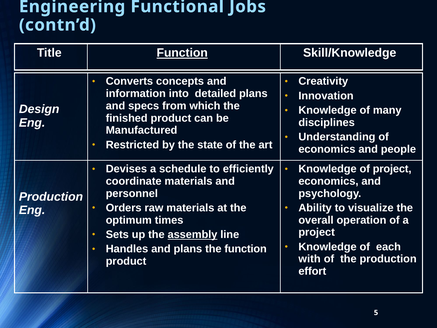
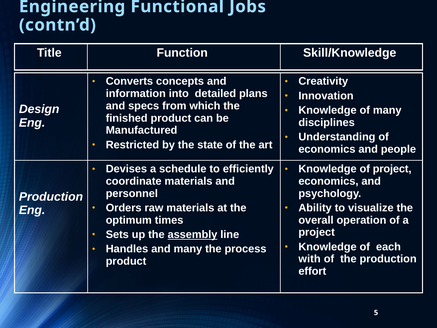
Function underline: present -> none (182, 53)
and plans: plans -> many (188, 249)
the function: function -> process (246, 249)
